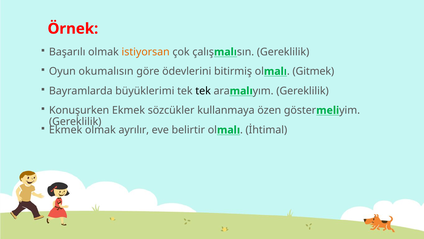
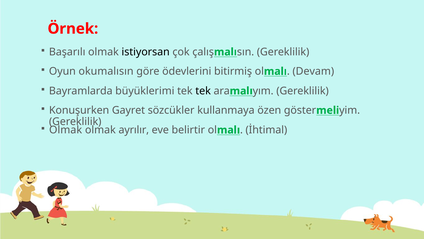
istiyorsan colour: orange -> black (146, 52)
Gitmek: Gitmek -> Devam (313, 71)
Konuşurken Ekmek: Ekmek -> Gayret (129, 110)
Ekmek: Ekmek -> Olmak (66, 130)
